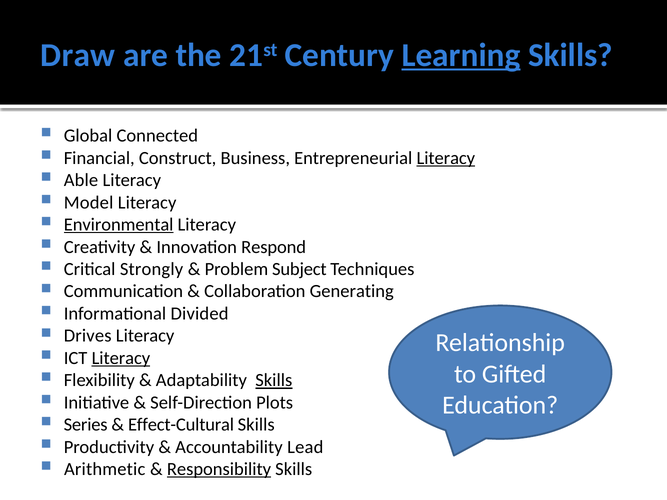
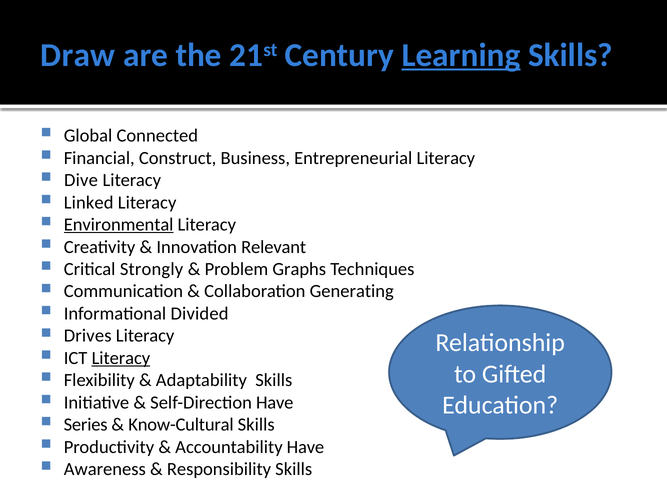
Literacy underline: present -> none (446, 158)
Able: Able -> Dive (81, 180)
Model: Model -> Linked (89, 203)
Respond: Respond -> Relevant (274, 247)
Subject: Subject -> Graphs (299, 269)
Skills underline: present -> none (274, 380)
Self-Direction Plots: Plots -> Have (275, 403)
Effect-Cultural: Effect-Cultural -> Know-Cultural (181, 425)
Accountability Lead: Lead -> Have (305, 447)
Arithmetic: Arithmetic -> Awareness (105, 469)
Responsibility underline: present -> none (219, 469)
